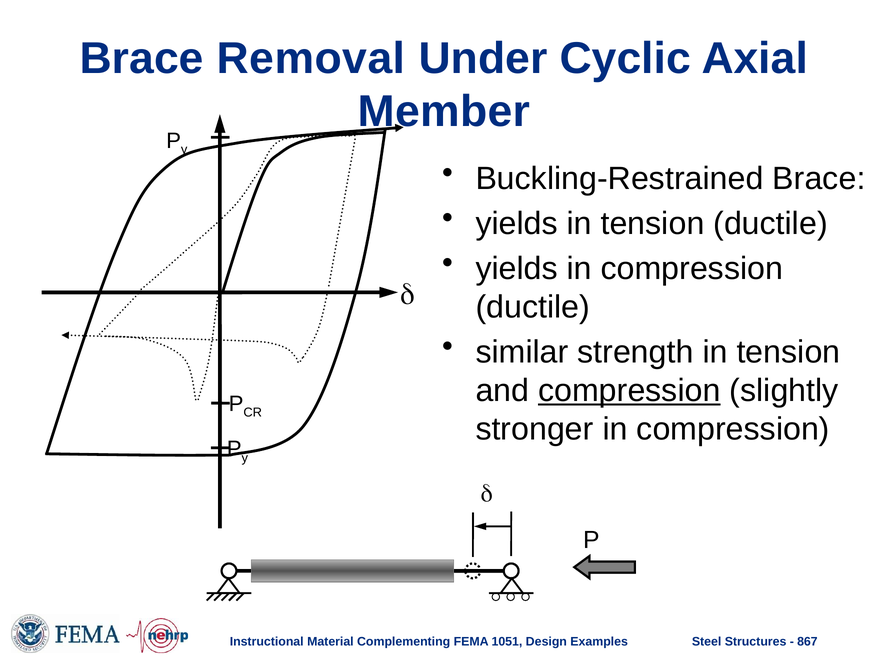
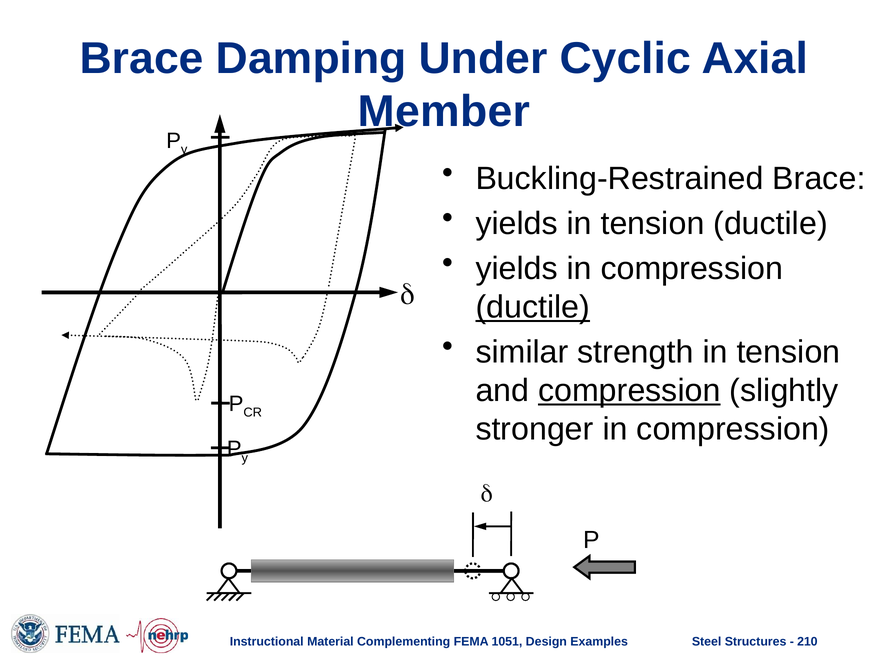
Removal: Removal -> Damping (311, 58)
ductile underline: none -> present (533, 307)
867: 867 -> 210 (807, 642)
